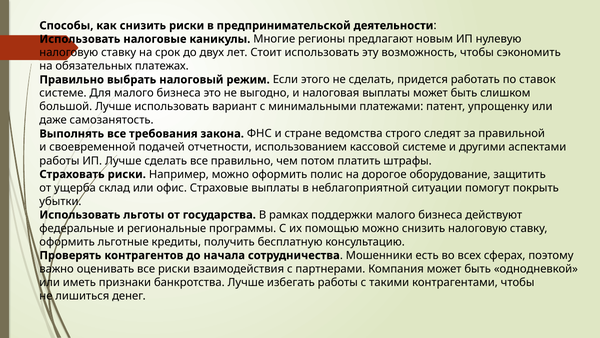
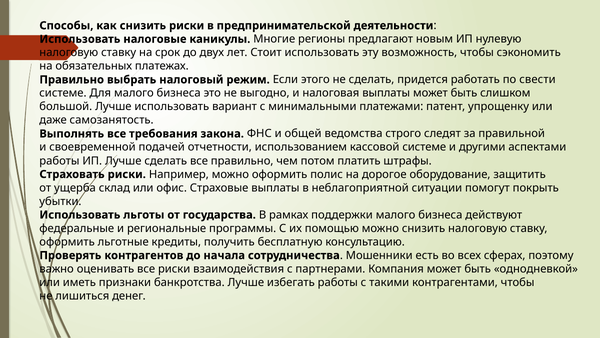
ставок: ставок -> свести (538, 80)
стране: стране -> общей (303, 134)
